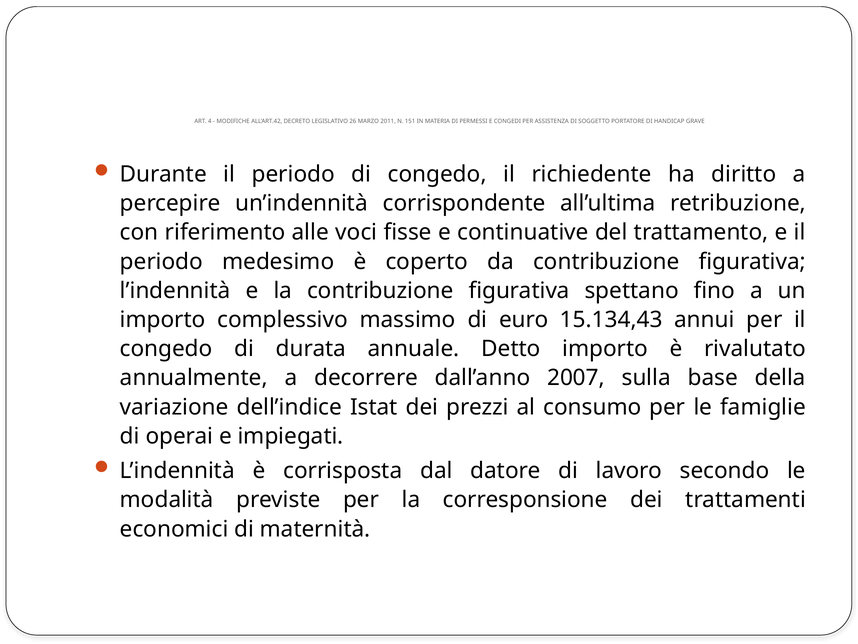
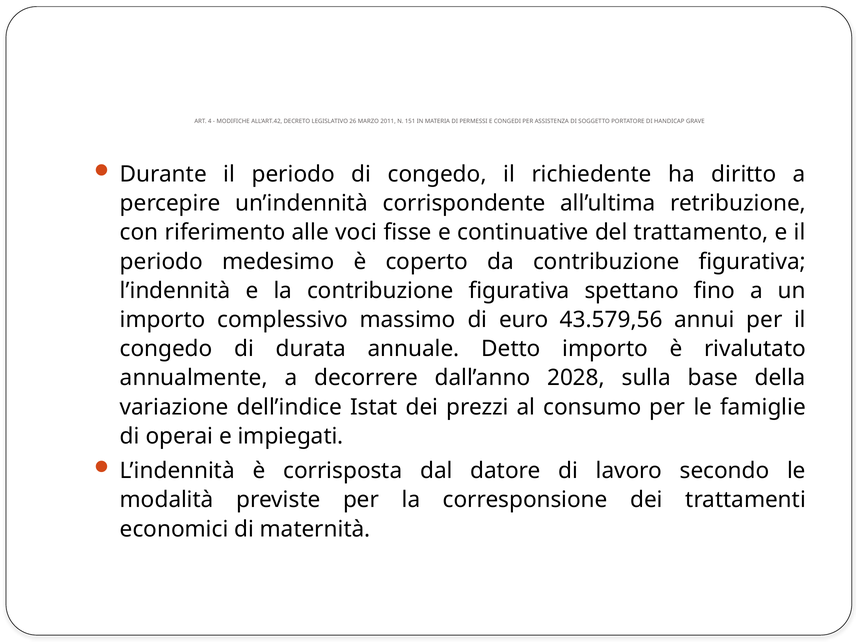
15.134,43: 15.134,43 -> 43.579,56 (611, 320)
2007: 2007 -> 2028 (576, 378)
